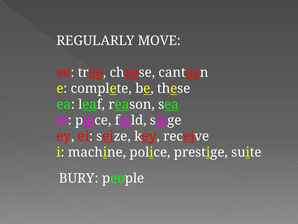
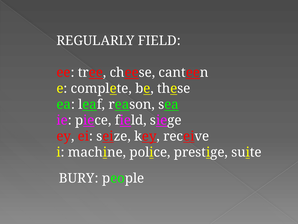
REGULARLY MOVE: MOVE -> FIELD (159, 41)
